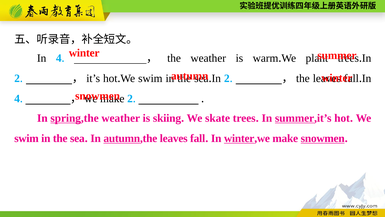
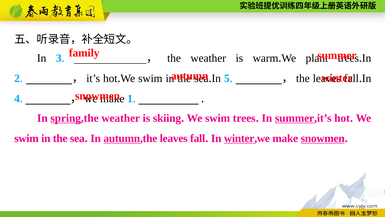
winter: winter -> family (84, 53)
4: 4 -> 3 (59, 58)
2: 2 -> 5 (227, 78)
2: 2 -> 1 (130, 99)
skate: skate -> swim (218, 118)
